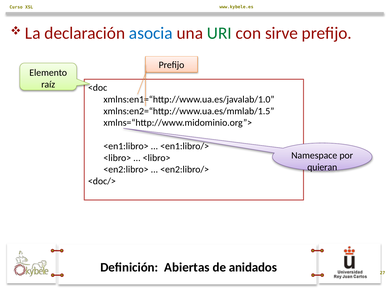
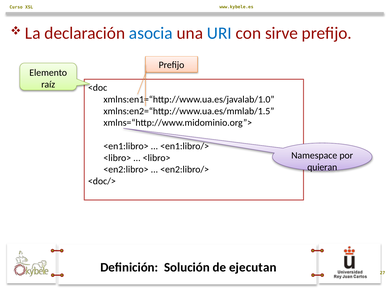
URI colour: green -> blue (219, 33)
Abiertas: Abiertas -> Solución (187, 267)
anidados: anidados -> ejecutan (253, 267)
